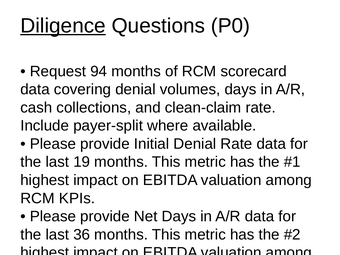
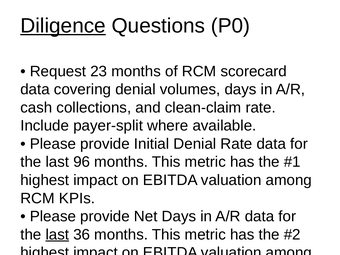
94: 94 -> 23 (99, 71)
19: 19 -> 96 (82, 162)
last underline: none -> present (57, 235)
